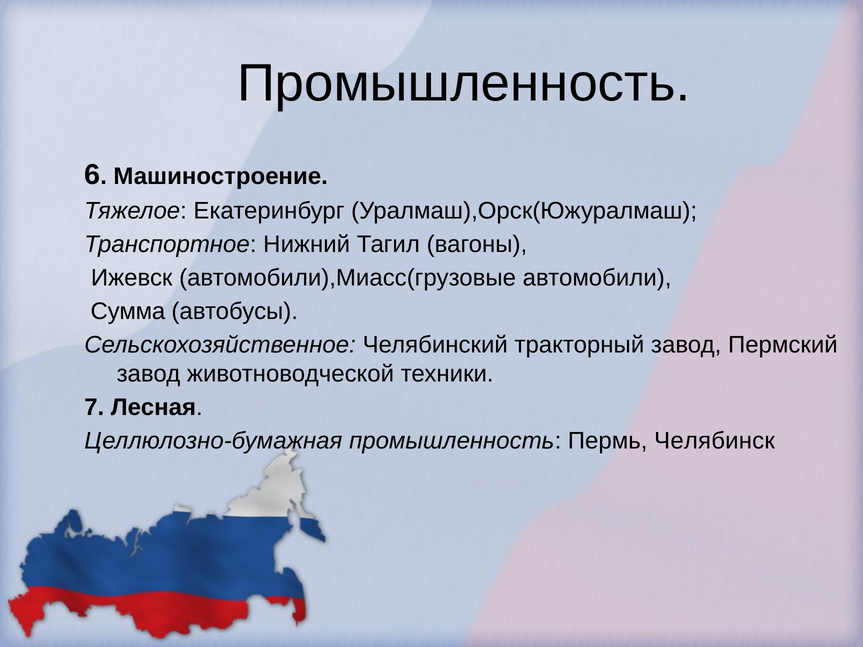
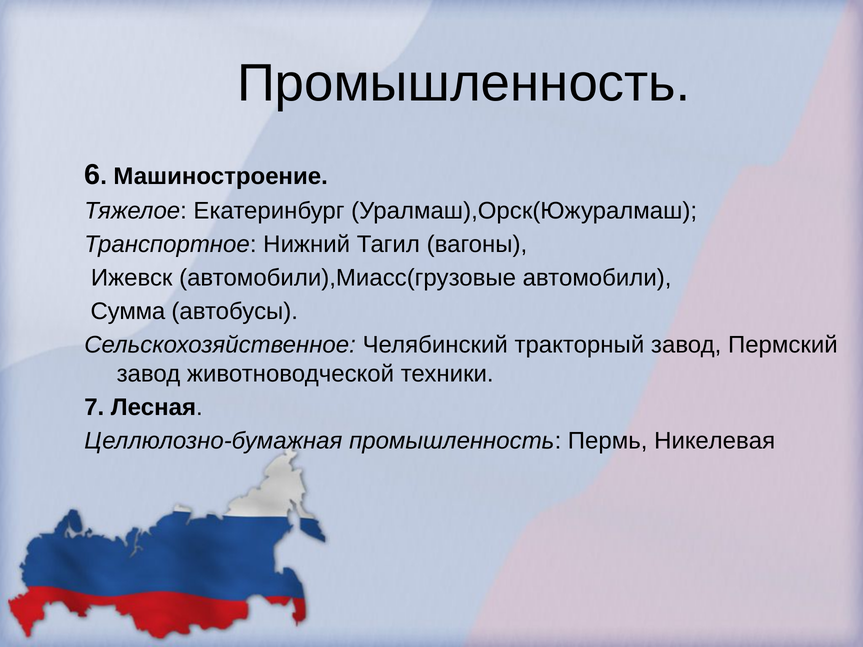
Челябинск: Челябинск -> Никелевая (715, 441)
